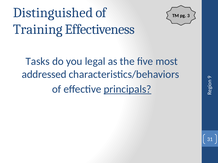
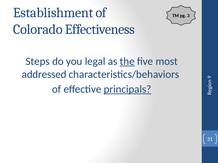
Distinguished: Distinguished -> Establishment (53, 13)
Training: Training -> Colorado (38, 30)
Tasks: Tasks -> Steps (38, 61)
the underline: none -> present (127, 61)
